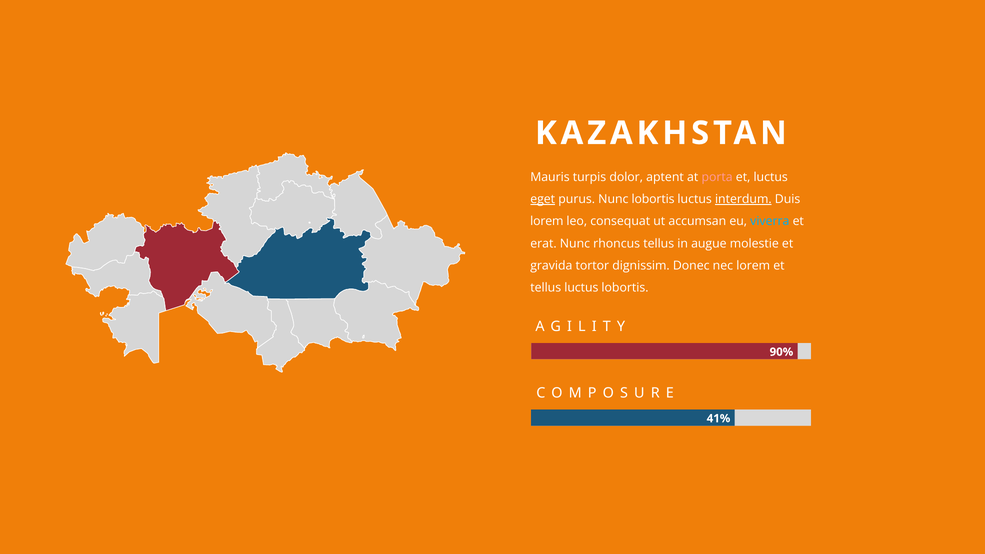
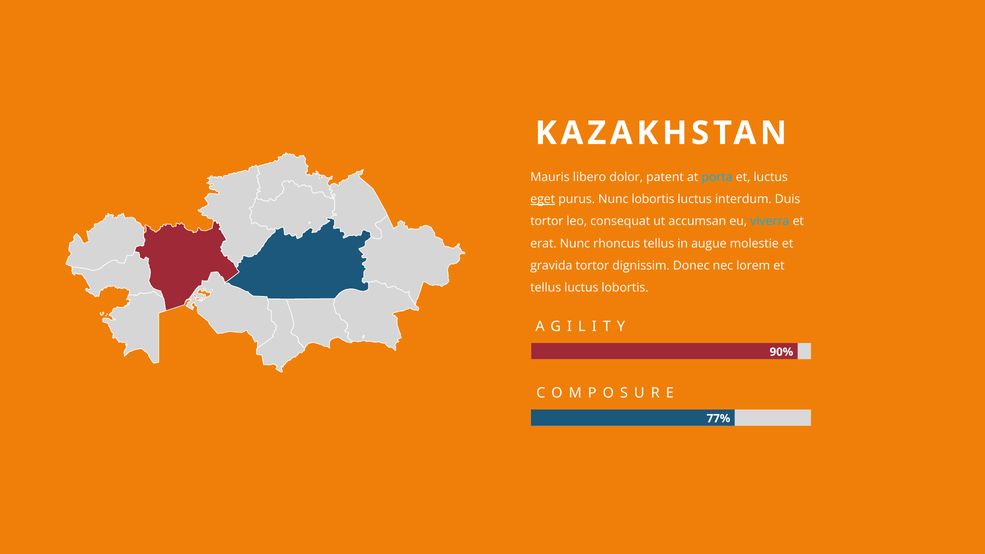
turpis: turpis -> libero (589, 177)
aptent: aptent -> patent (665, 177)
porta colour: pink -> light blue (717, 177)
interdum underline: present -> none (743, 199)
lorem: lorem -> tortor (547, 221)
41%: 41% -> 77% (718, 419)
